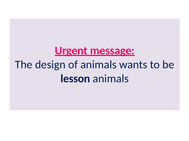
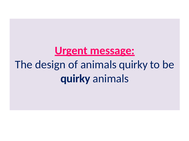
animals wants: wants -> quirky (133, 65)
lesson: lesson -> quirky (75, 79)
